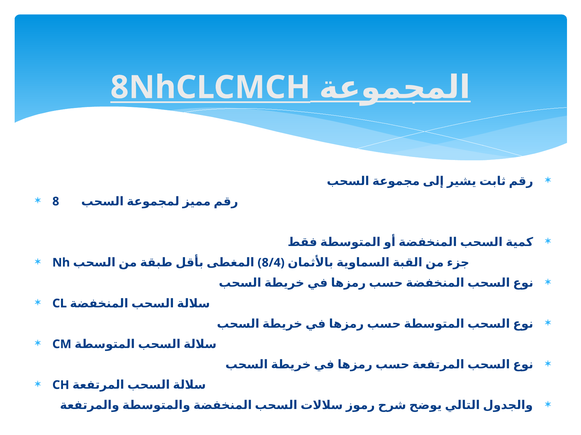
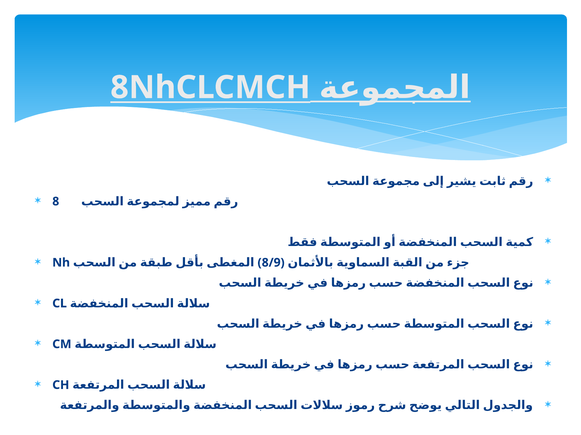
8/4: 8/4 -> 8/9 (271, 263)
